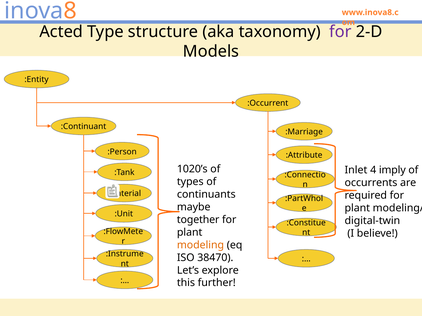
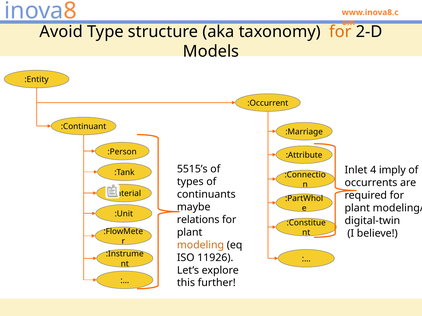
Acted: Acted -> Avoid (61, 32)
for colour: purple -> orange (340, 32)
1020’s: 1020’s -> 5515’s (192, 169)
together: together -> relations (198, 220)
38470: 38470 -> 11926 (215, 258)
